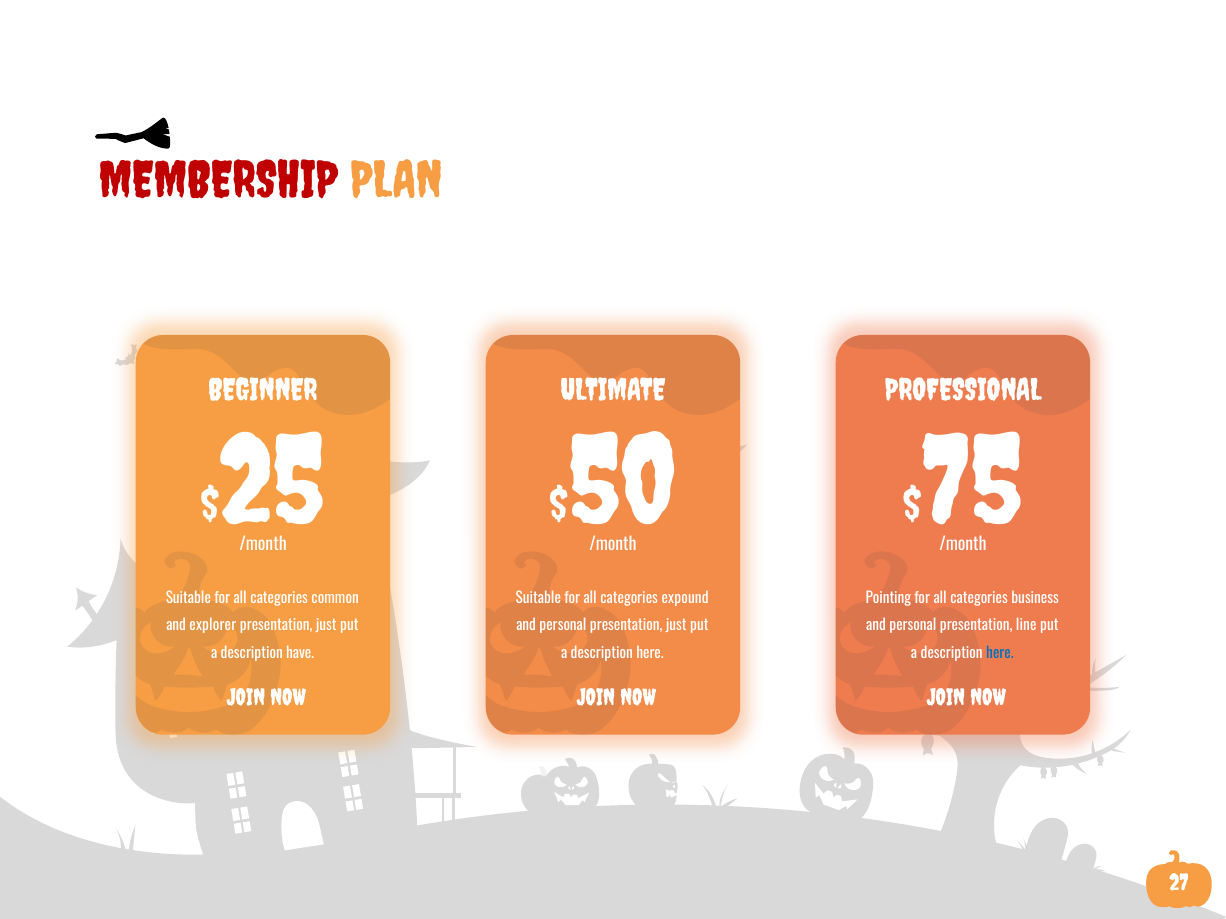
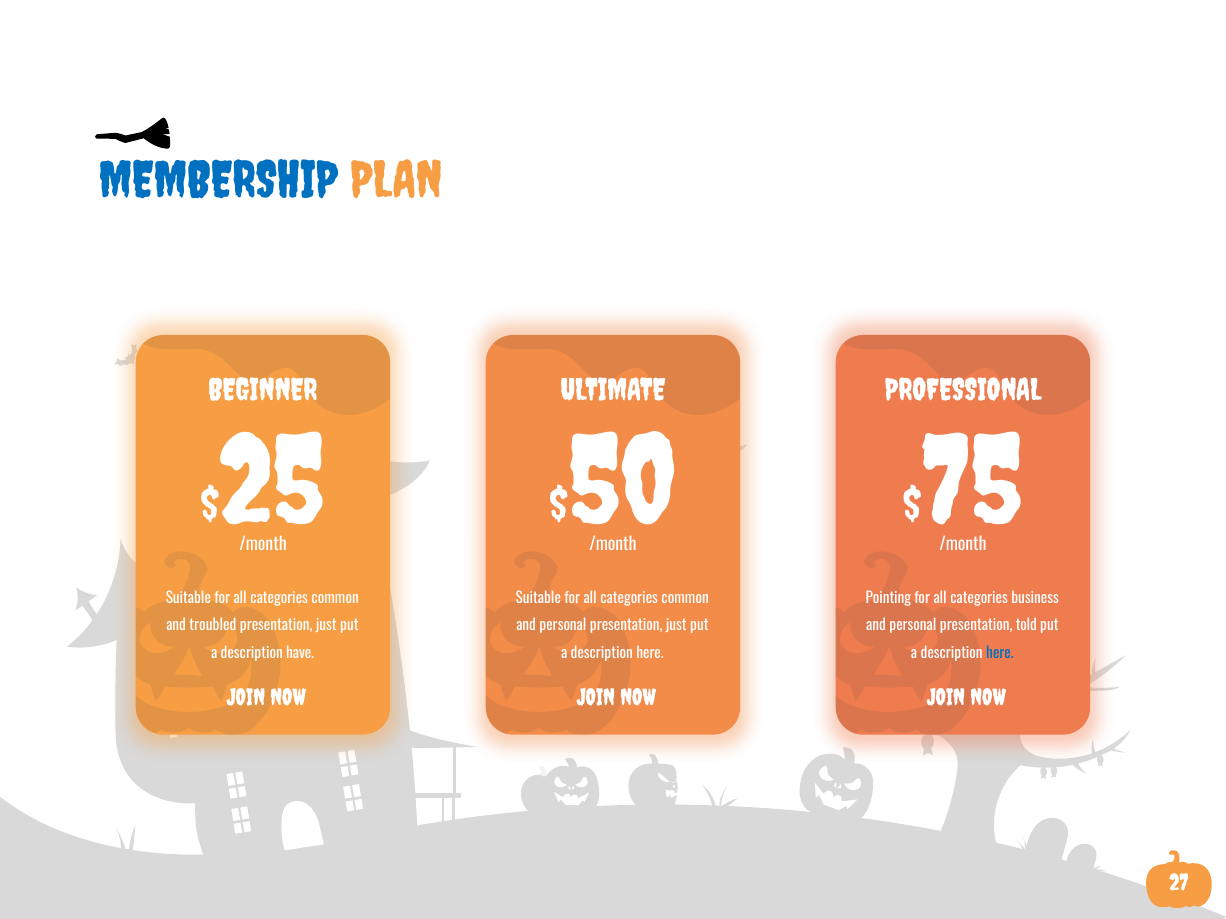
MEMBERSHIP colour: red -> blue (219, 180)
expound: expound -> common (685, 598)
explorer: explorer -> troubled (213, 626)
line: line -> told (1026, 626)
